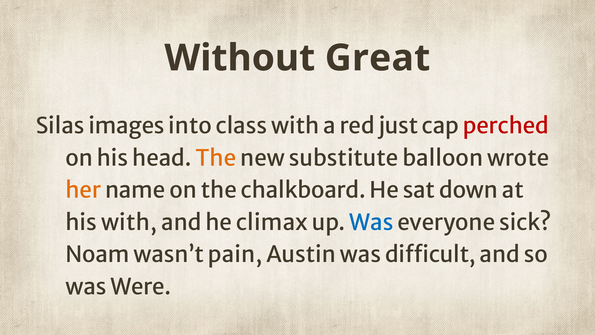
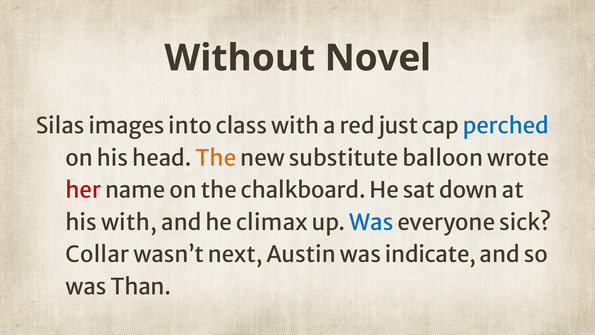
Great: Great -> Novel (378, 58)
perched colour: red -> blue (506, 126)
her colour: orange -> red (83, 190)
Noam: Noam -> Collar (97, 255)
pain: pain -> next (235, 255)
difficult: difficult -> indicate (430, 255)
Were: Were -> Than (141, 287)
